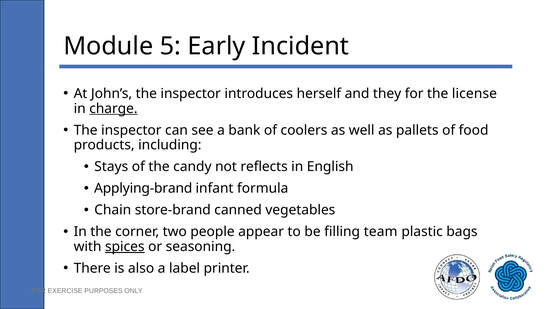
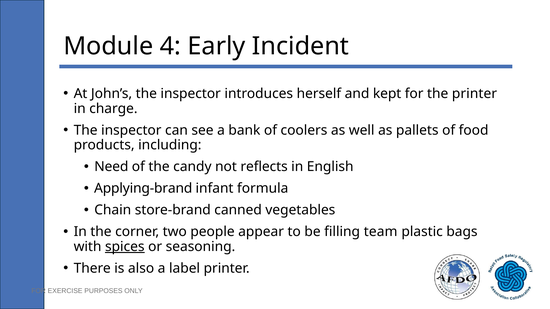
5: 5 -> 4 (170, 46)
they: they -> kept (387, 94)
the license: license -> printer (474, 94)
charge underline: present -> none (113, 109)
Stays: Stays -> Need (111, 167)
